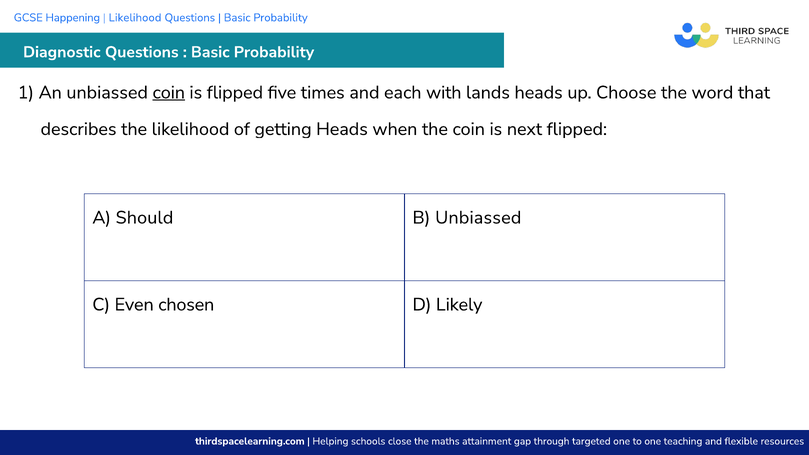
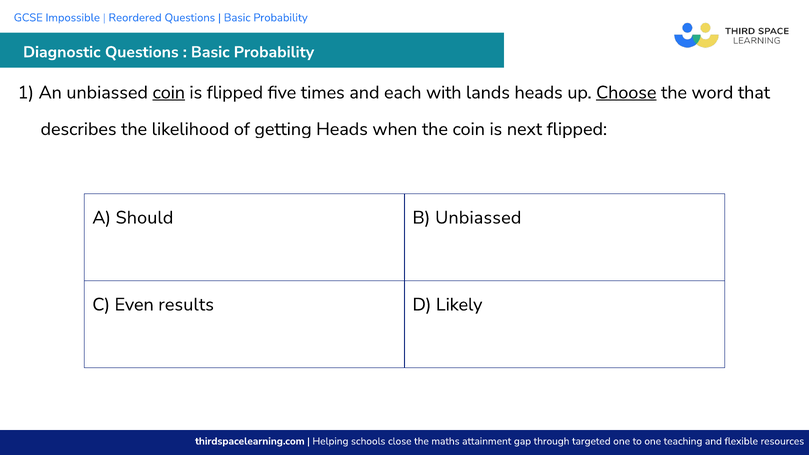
Happening: Happening -> Impossible (73, 18)
Likelihood: Likelihood -> Reordered (135, 18)
Choose underline: none -> present (626, 92)
chosen: chosen -> results (186, 305)
